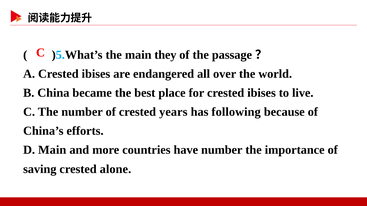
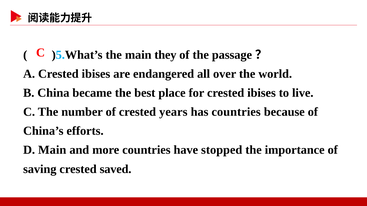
has following: following -> countries (236, 112)
have number: number -> stopped (222, 150)
alone: alone -> saved (116, 169)
